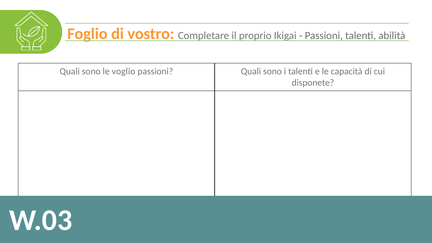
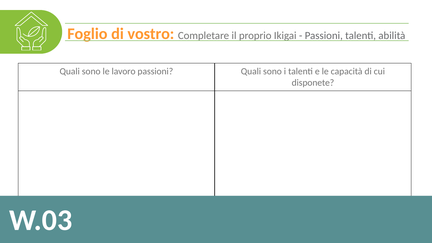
voglio: voglio -> lavoro (124, 71)
